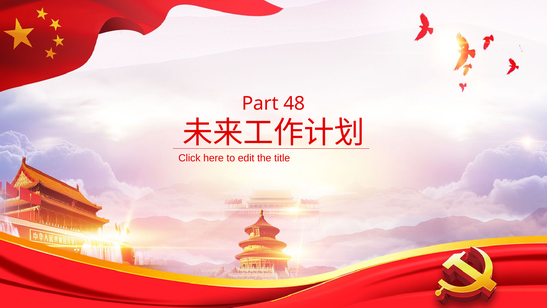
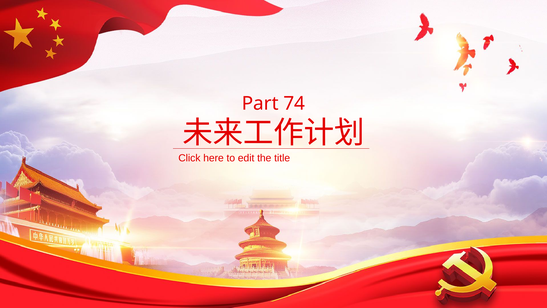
48: 48 -> 74 (294, 104)
